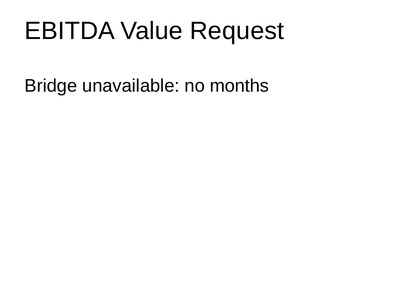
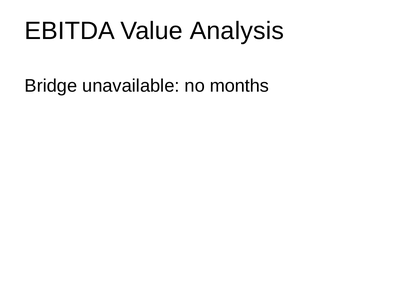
Request: Request -> Analysis (237, 31)
